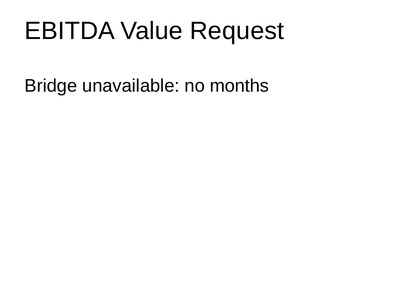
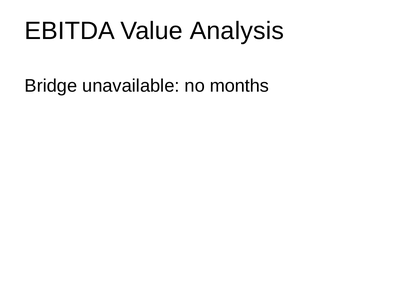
Request: Request -> Analysis (237, 31)
